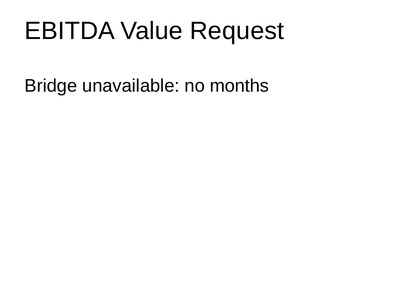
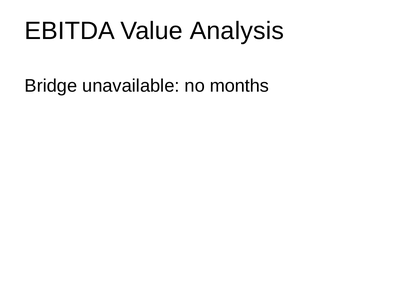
Request: Request -> Analysis (237, 31)
